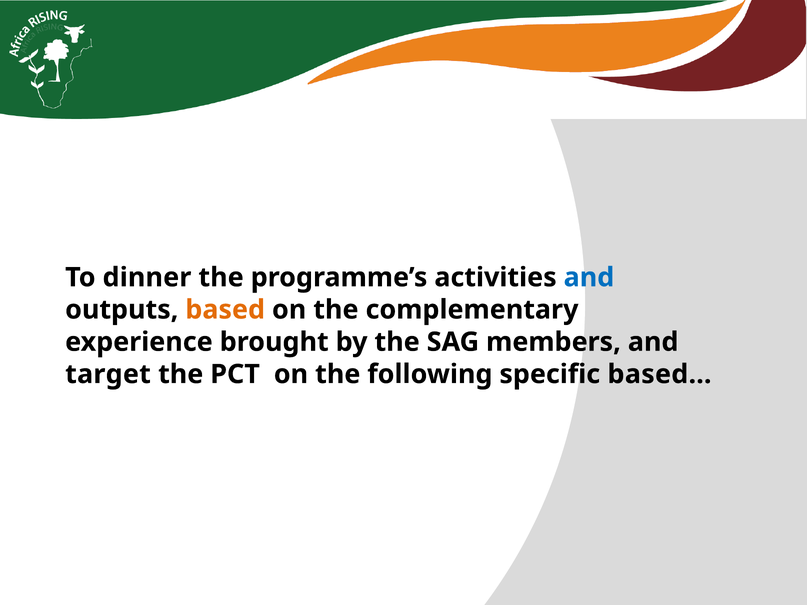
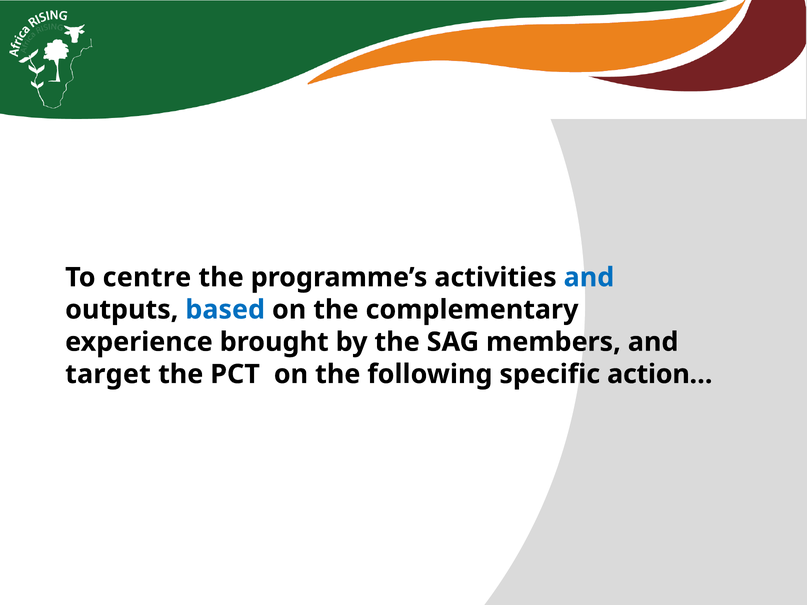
dinner: dinner -> centre (147, 278)
based colour: orange -> blue (225, 310)
based…: based… -> action… (660, 374)
